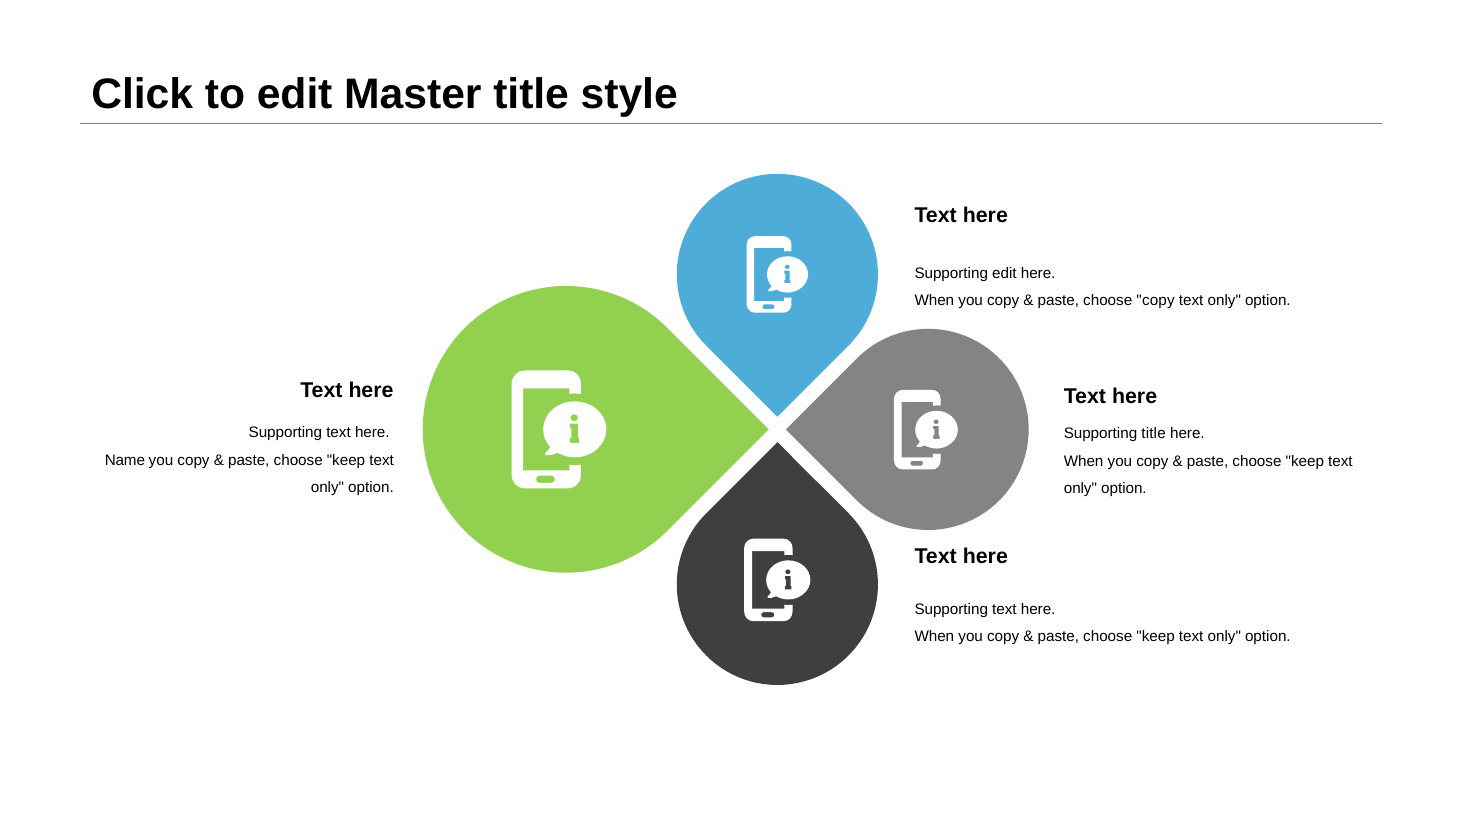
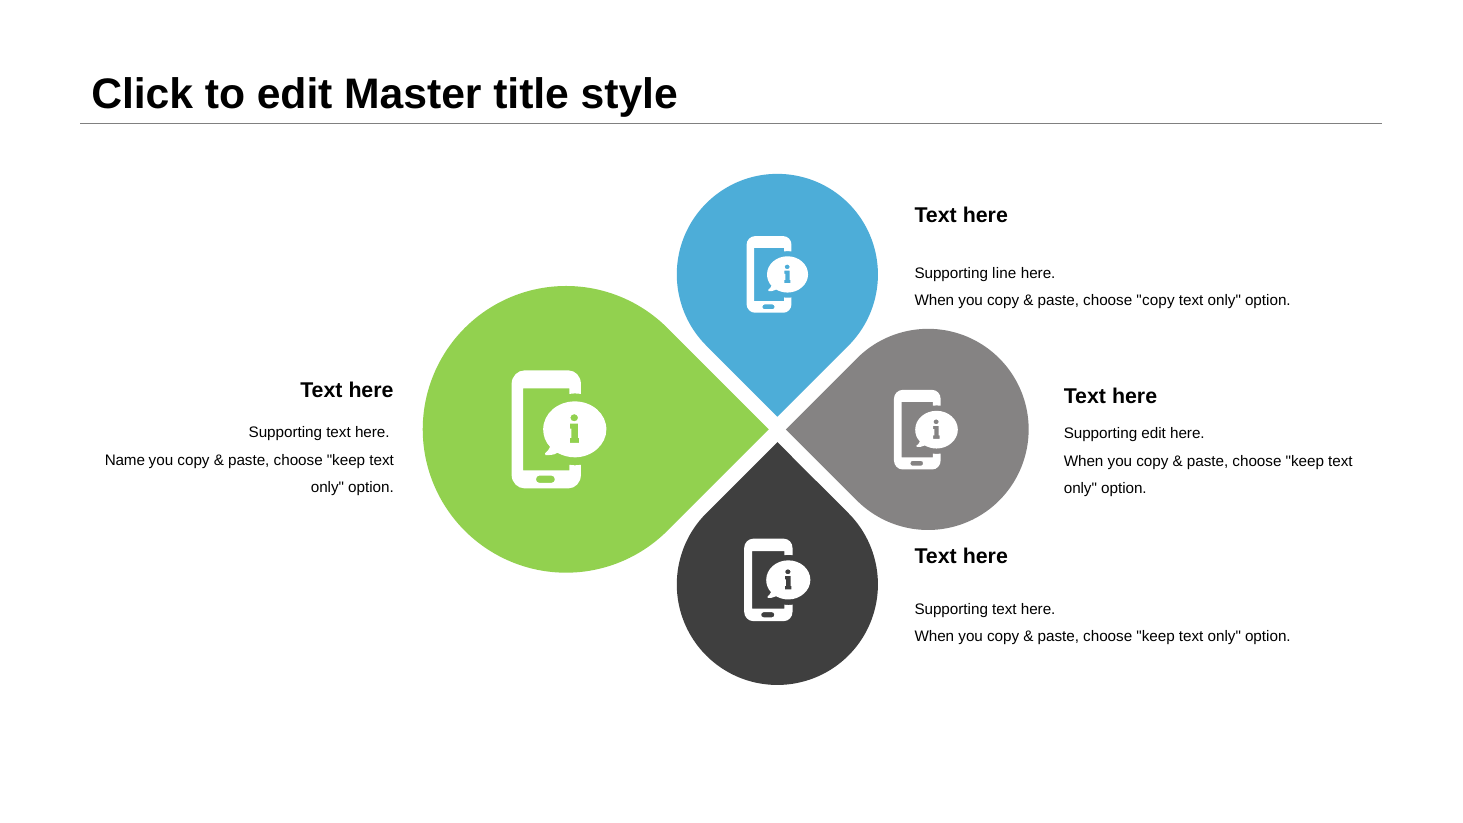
Supporting edit: edit -> line (1004, 273)
Supporting title: title -> edit (1154, 434)
